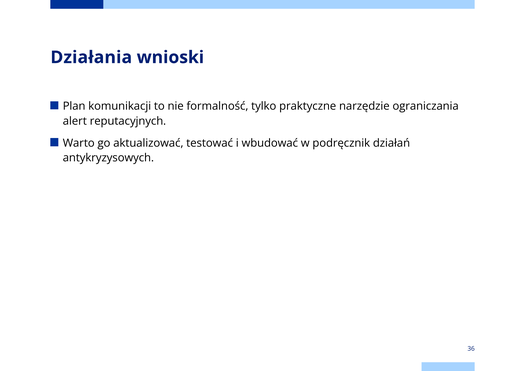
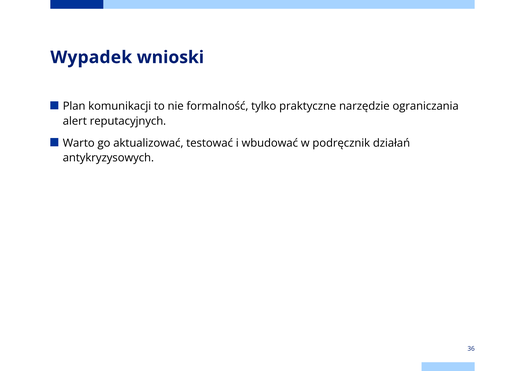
Działania: Działania -> Wypadek (91, 57)
